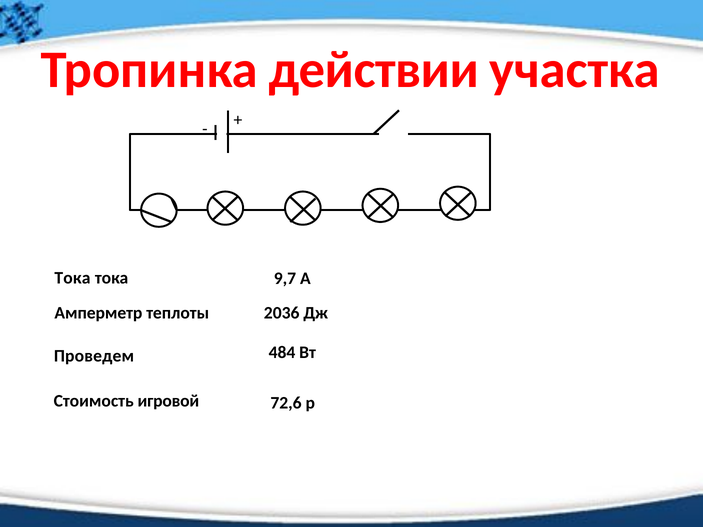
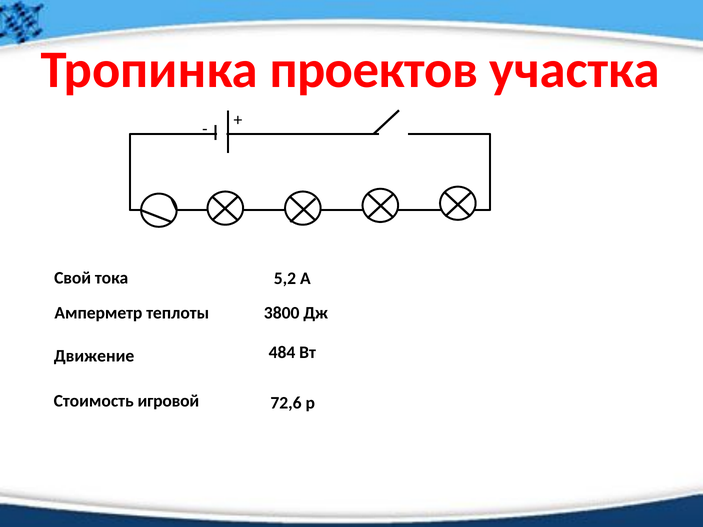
действии: действии -> проектов (374, 70)
Тока: Тока -> Свой (73, 278)
9,7: 9,7 -> 5,2 (285, 279)
2036: 2036 -> 3800 (282, 313)
Проведем: Проведем -> Движение (94, 356)
